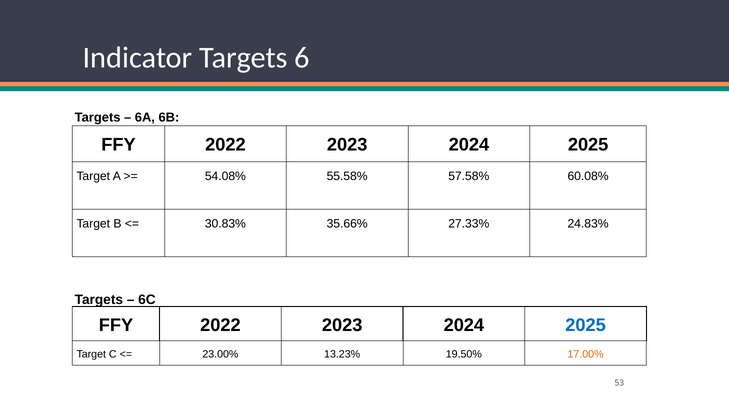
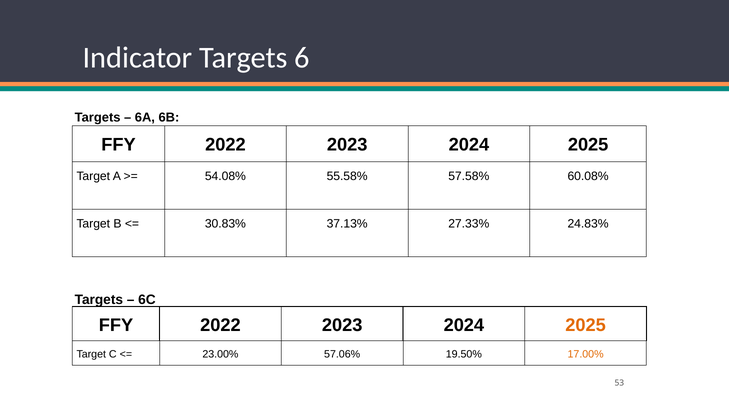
35.66%: 35.66% -> 37.13% (347, 224)
2025 colour: blue -> orange (586, 325)
13.23%: 13.23% -> 57.06% (342, 354)
